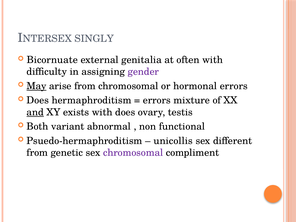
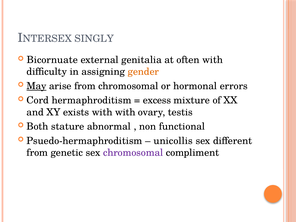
gender colour: purple -> orange (143, 72)
Does: Does -> Cord (38, 100)
errors: errors -> excess (157, 100)
and underline: present -> none (35, 112)
with does: does -> with (125, 112)
variant: variant -> stature (68, 126)
